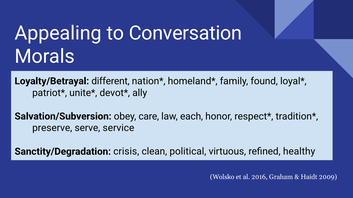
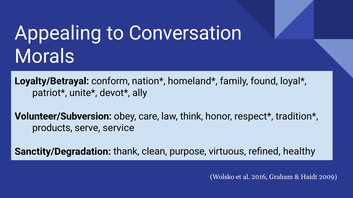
different: different -> conform (111, 81)
Salvation/Subversion: Salvation/Subversion -> Volunteer/Subversion (63, 117)
each: each -> think (192, 117)
preserve: preserve -> products (52, 128)
crisis: crisis -> thank (126, 152)
political: political -> purpose (188, 152)
